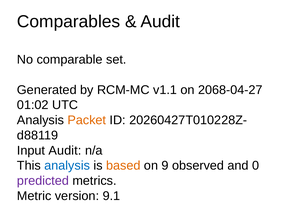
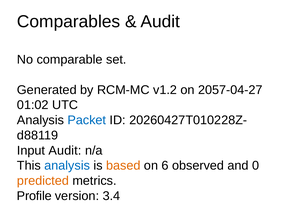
v1.1: v1.1 -> v1.2 (165, 90)
2068-04-27: 2068-04-27 -> 2057-04-27 (230, 90)
Packet colour: orange -> blue (87, 120)
9: 9 -> 6 (165, 166)
predicted colour: purple -> orange (43, 181)
Metric: Metric -> Profile (34, 196)
9.1: 9.1 -> 3.4 (111, 196)
